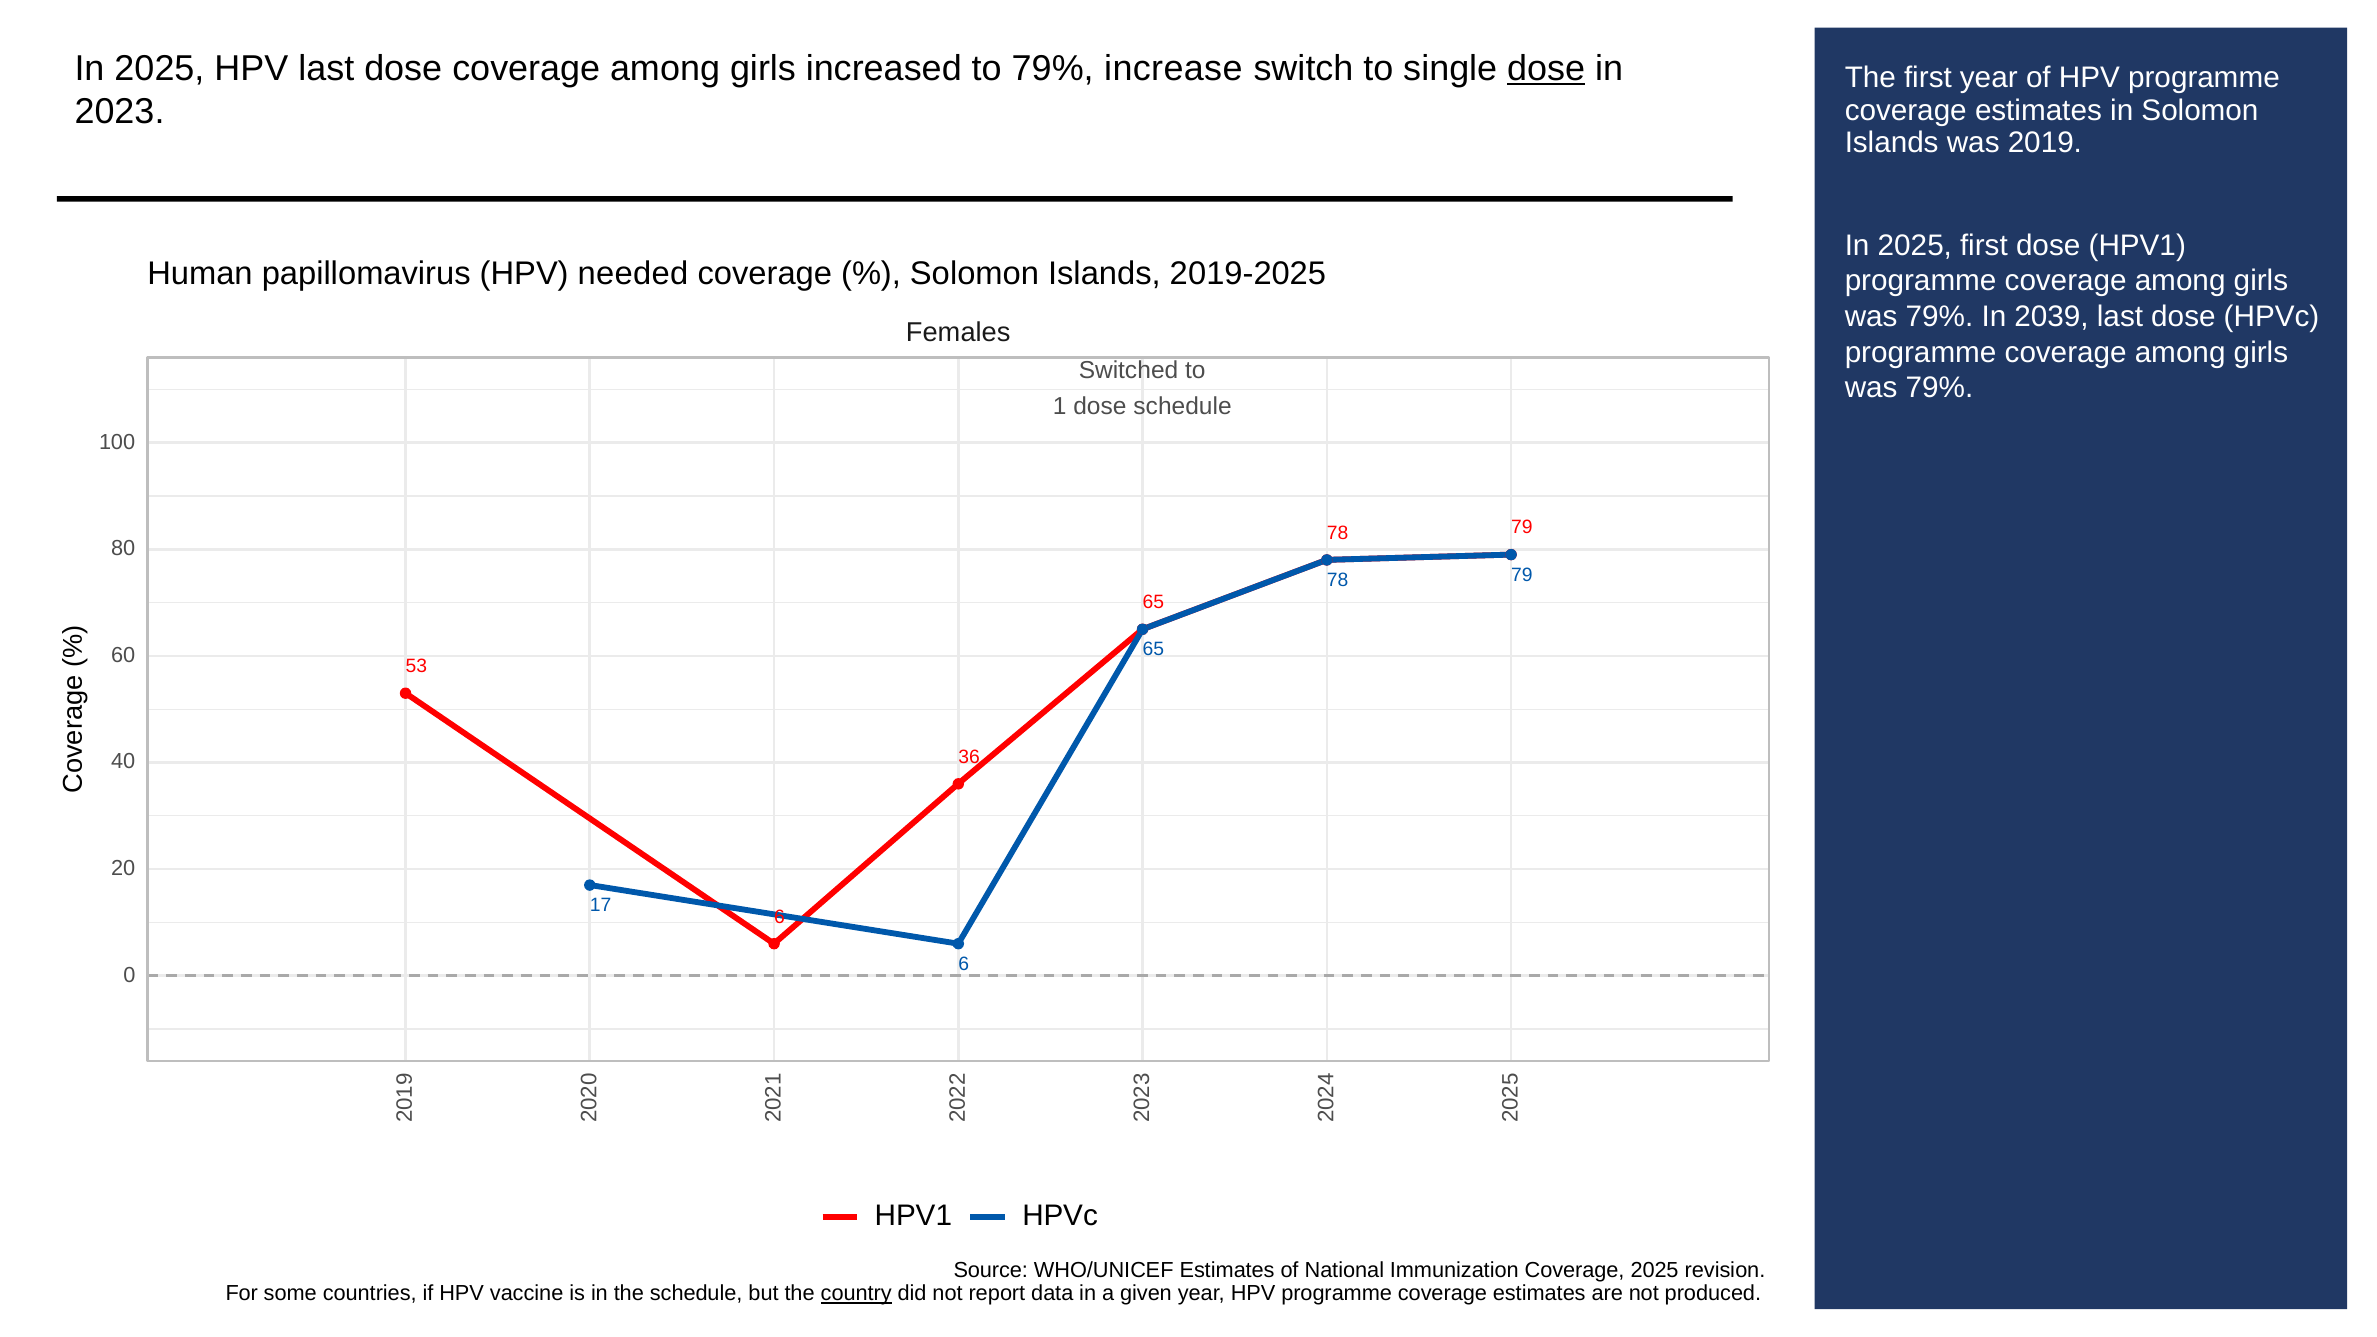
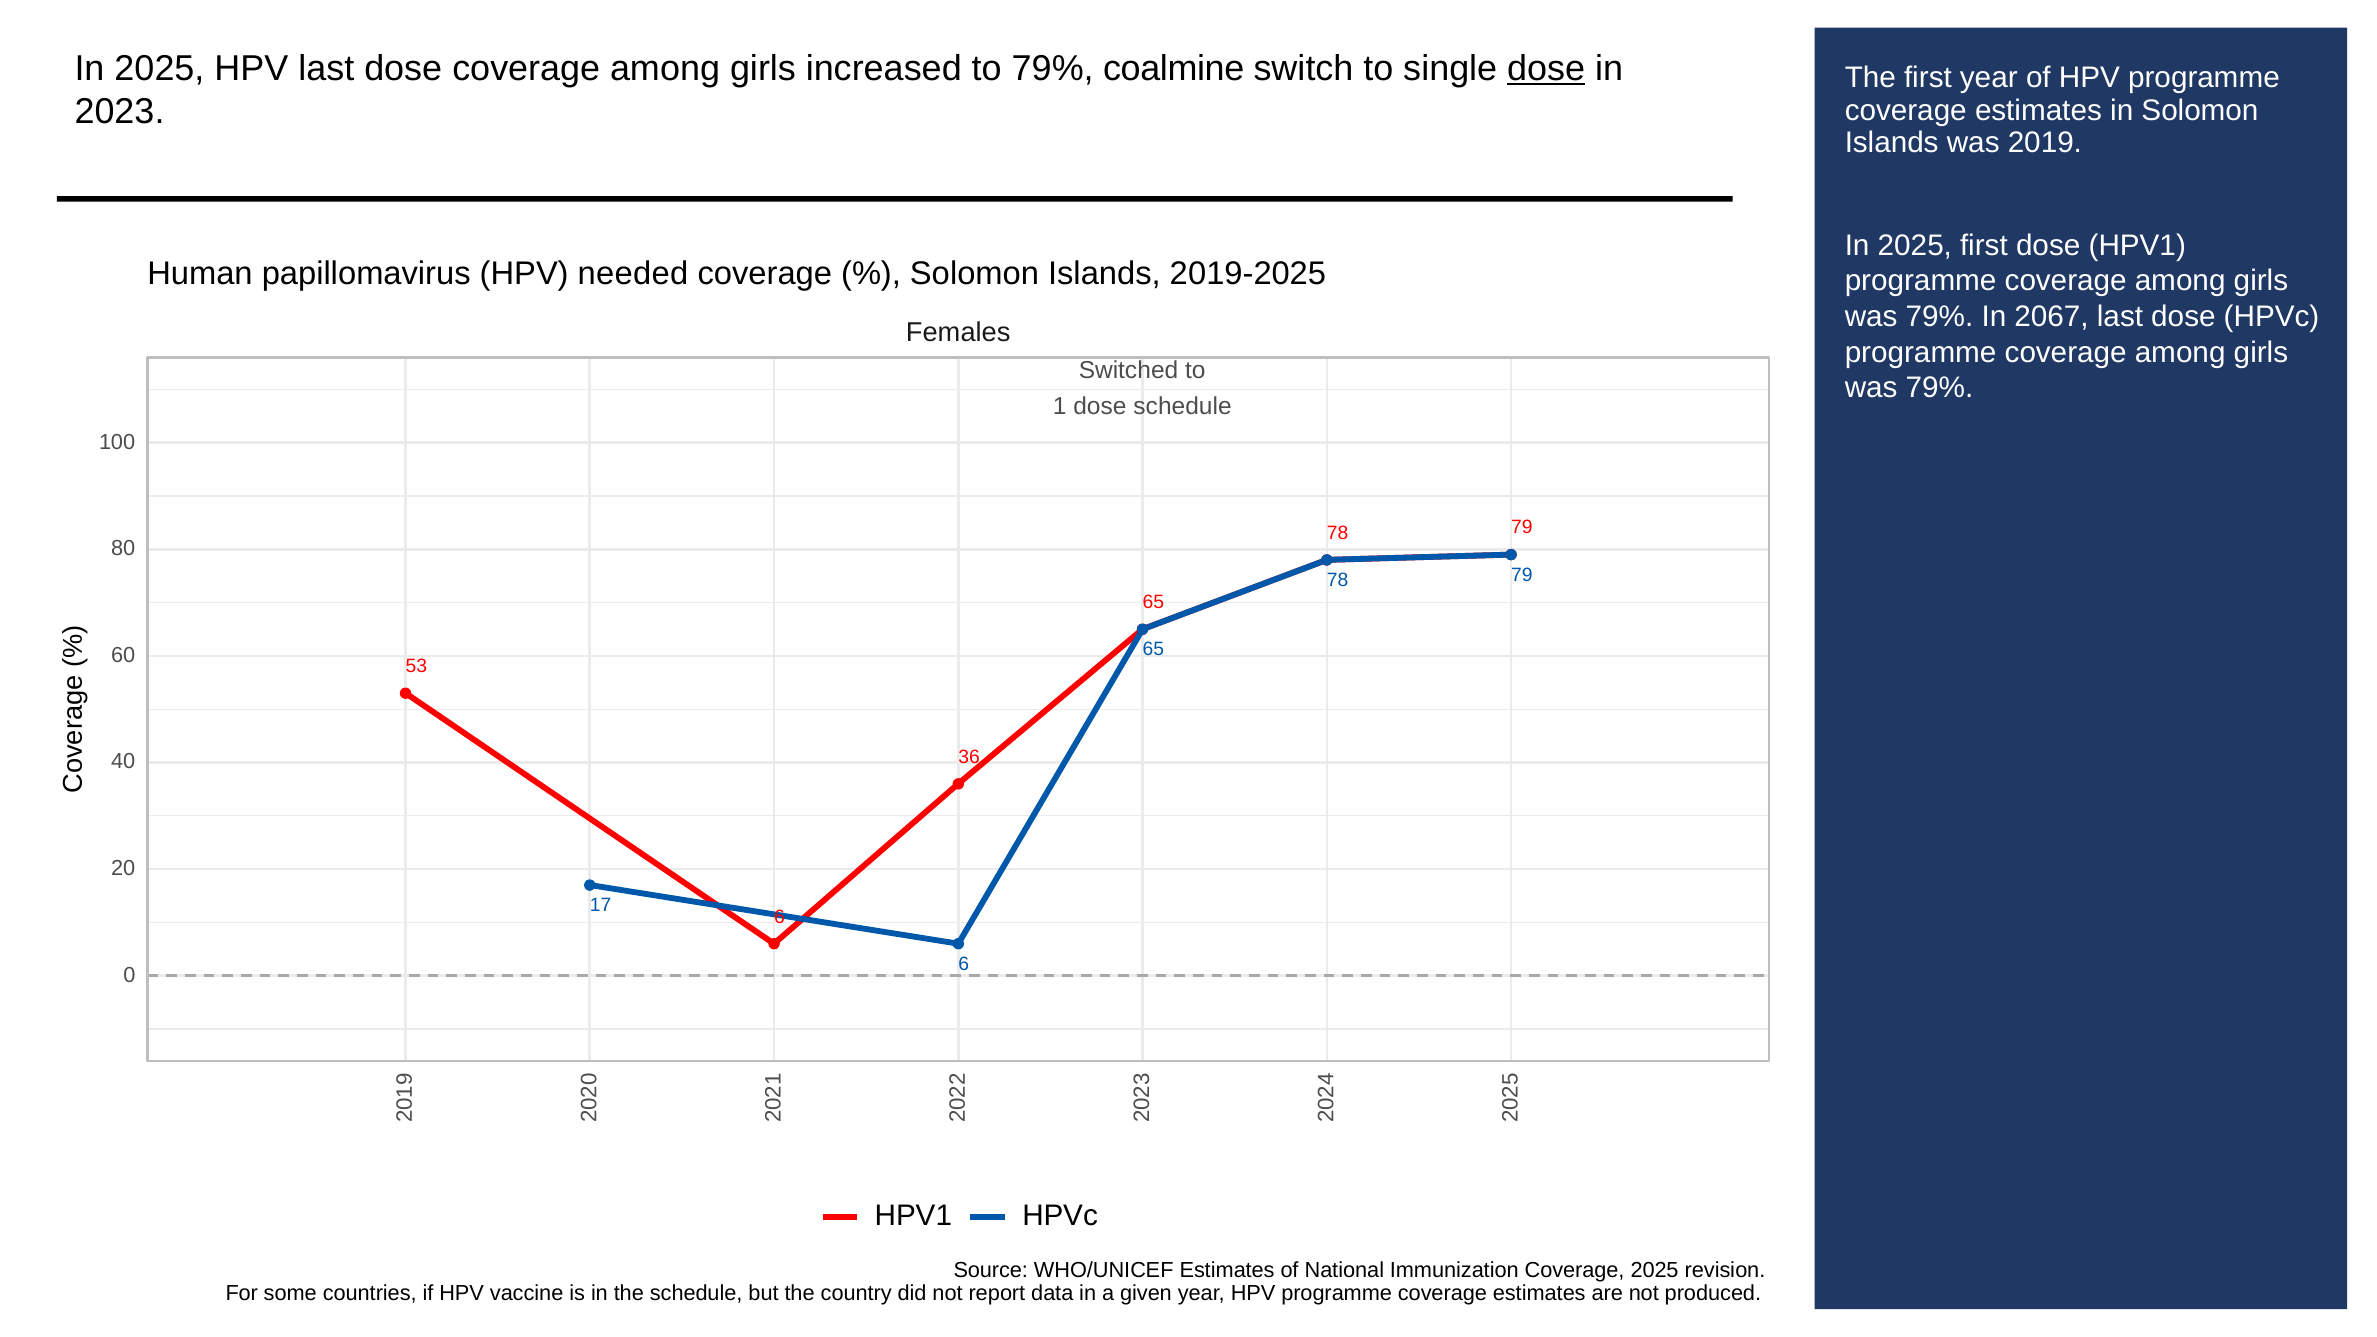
increase: increase -> coalmine (1174, 69)
2039: 2039 -> 2067 (2051, 317)
country underline: present -> none (856, 1294)
